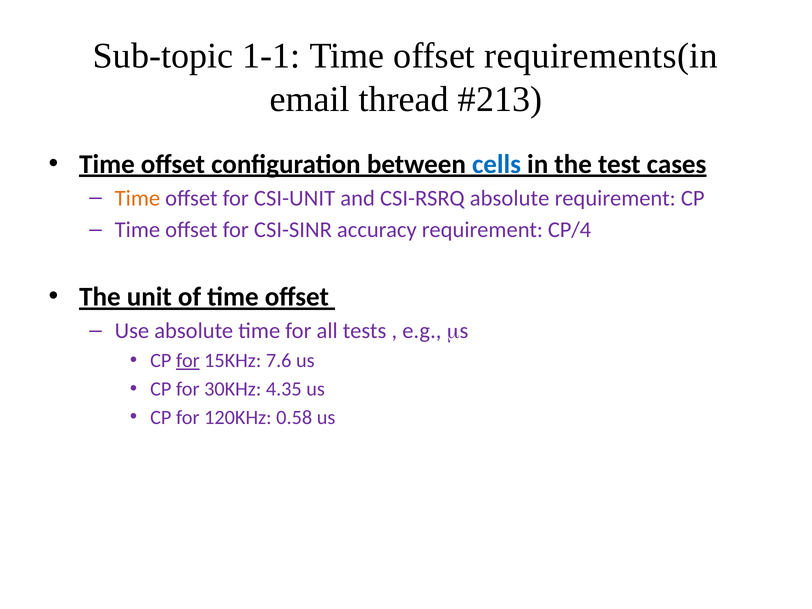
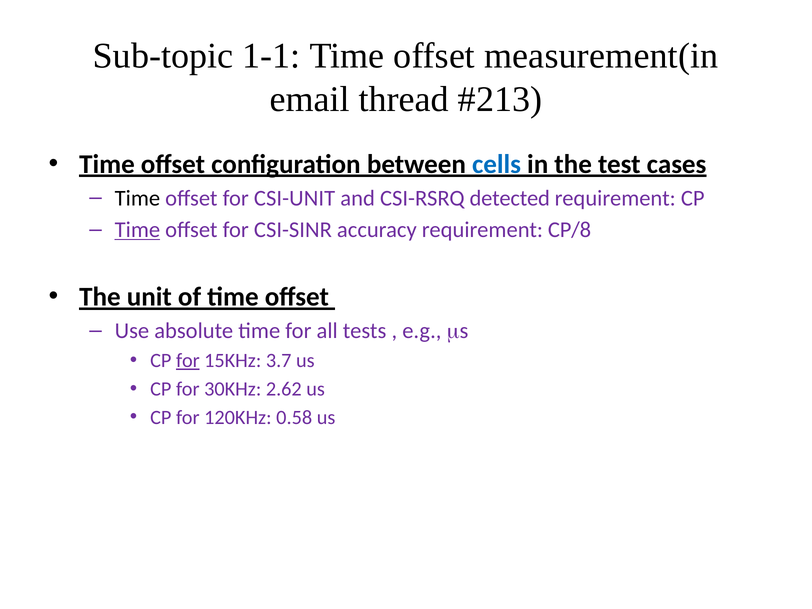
requirements(in: requirements(in -> measurement(in (601, 56)
Time colour: orange -> black (137, 198)
CSI-RSRQ absolute: absolute -> detected (510, 198)
Time underline: none -> present (137, 230)
CP/4: CP/4 -> CP/8 (570, 230)
7.6: 7.6 -> 3.7 (279, 361)
4.35: 4.35 -> 2.62 (284, 389)
